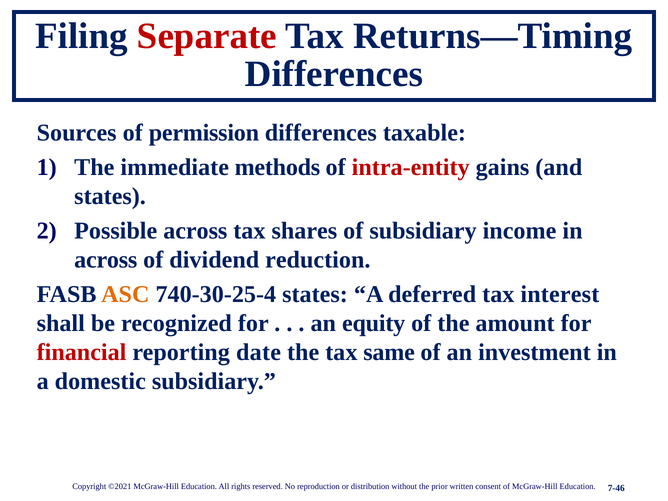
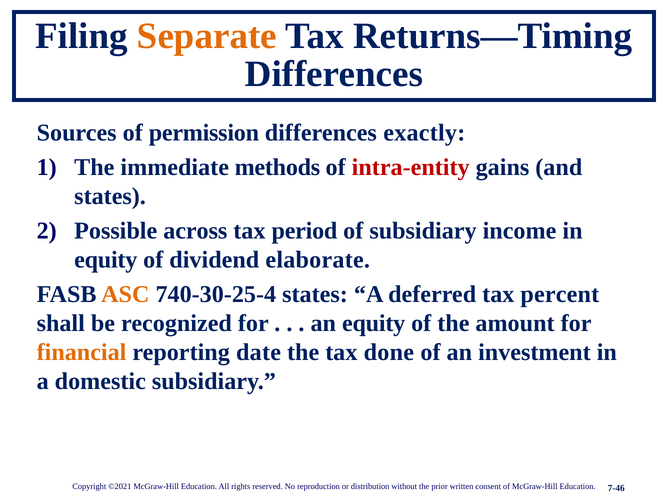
Separate colour: red -> orange (207, 36)
taxable: taxable -> exactly (424, 133)
shares: shares -> period (304, 231)
across: across -> equity (106, 260)
reduction: reduction -> elaborate (318, 260)
interest: interest -> percent (560, 294)
financial colour: red -> orange (82, 352)
same: same -> done (389, 352)
